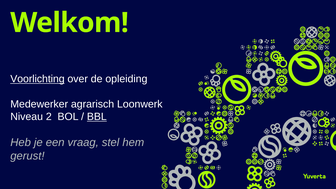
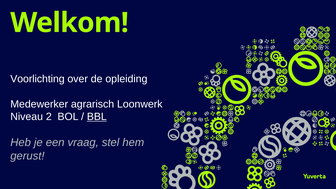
Voorlichting underline: present -> none (37, 79)
